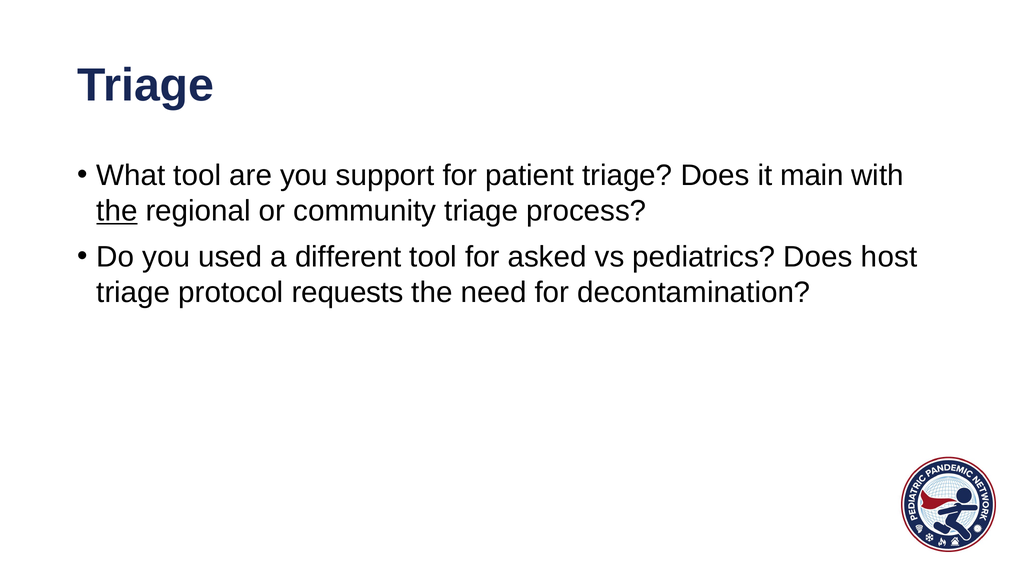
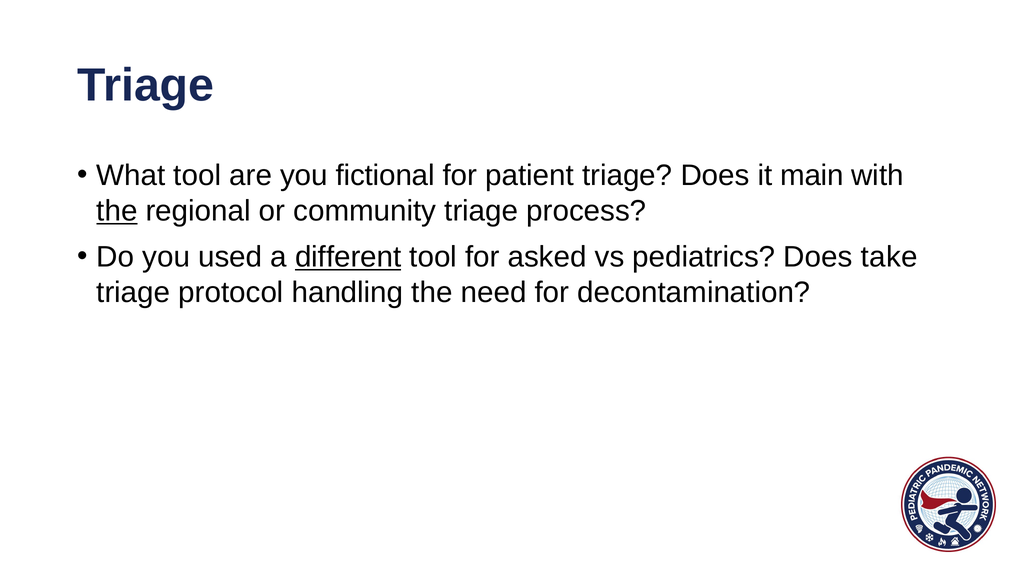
support: support -> fictional (385, 176)
different underline: none -> present (348, 257)
host: host -> take (889, 257)
requests: requests -> handling (348, 293)
